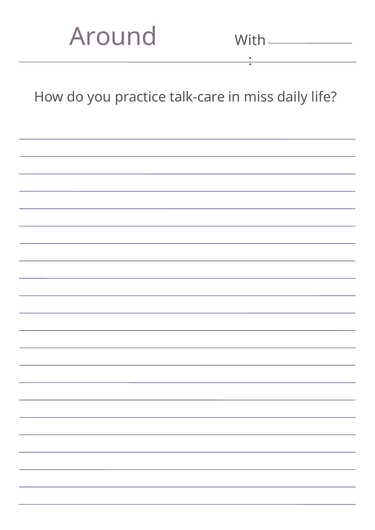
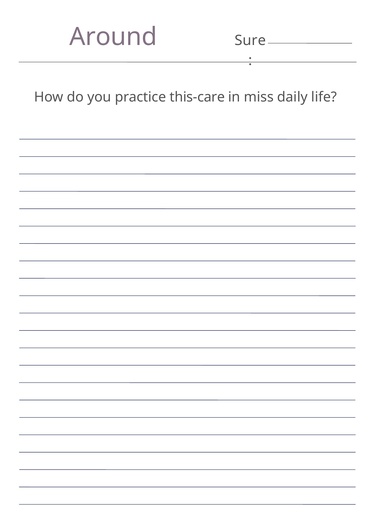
With: With -> Sure (250, 40)
talk-care: talk-care -> this-care (197, 97)
